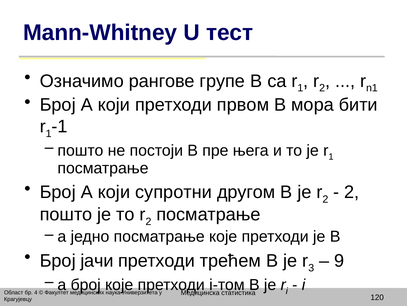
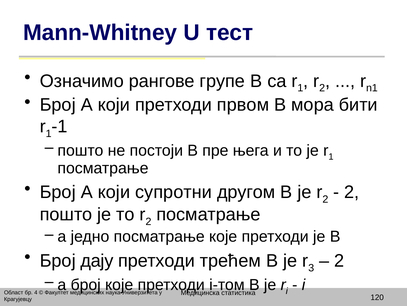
јачи: јачи -> дају (97, 260)
9: 9 -> 2 (339, 260)
